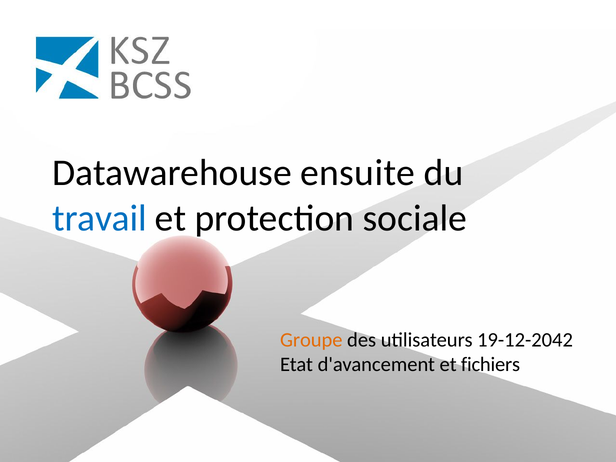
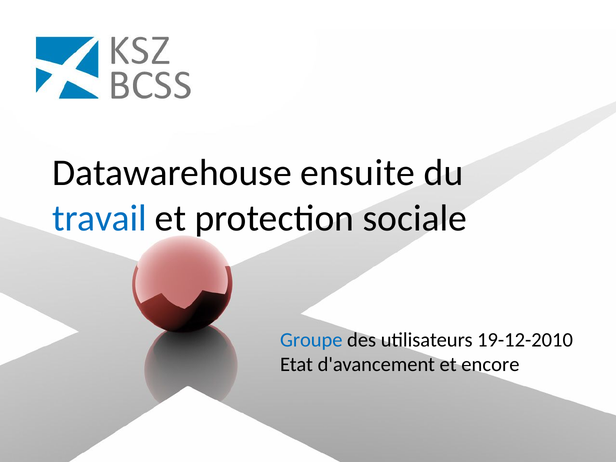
Groupe colour: orange -> blue (311, 340)
19-12-2042: 19-12-2042 -> 19-12-2010 (525, 340)
fichiers: fichiers -> encore (490, 365)
